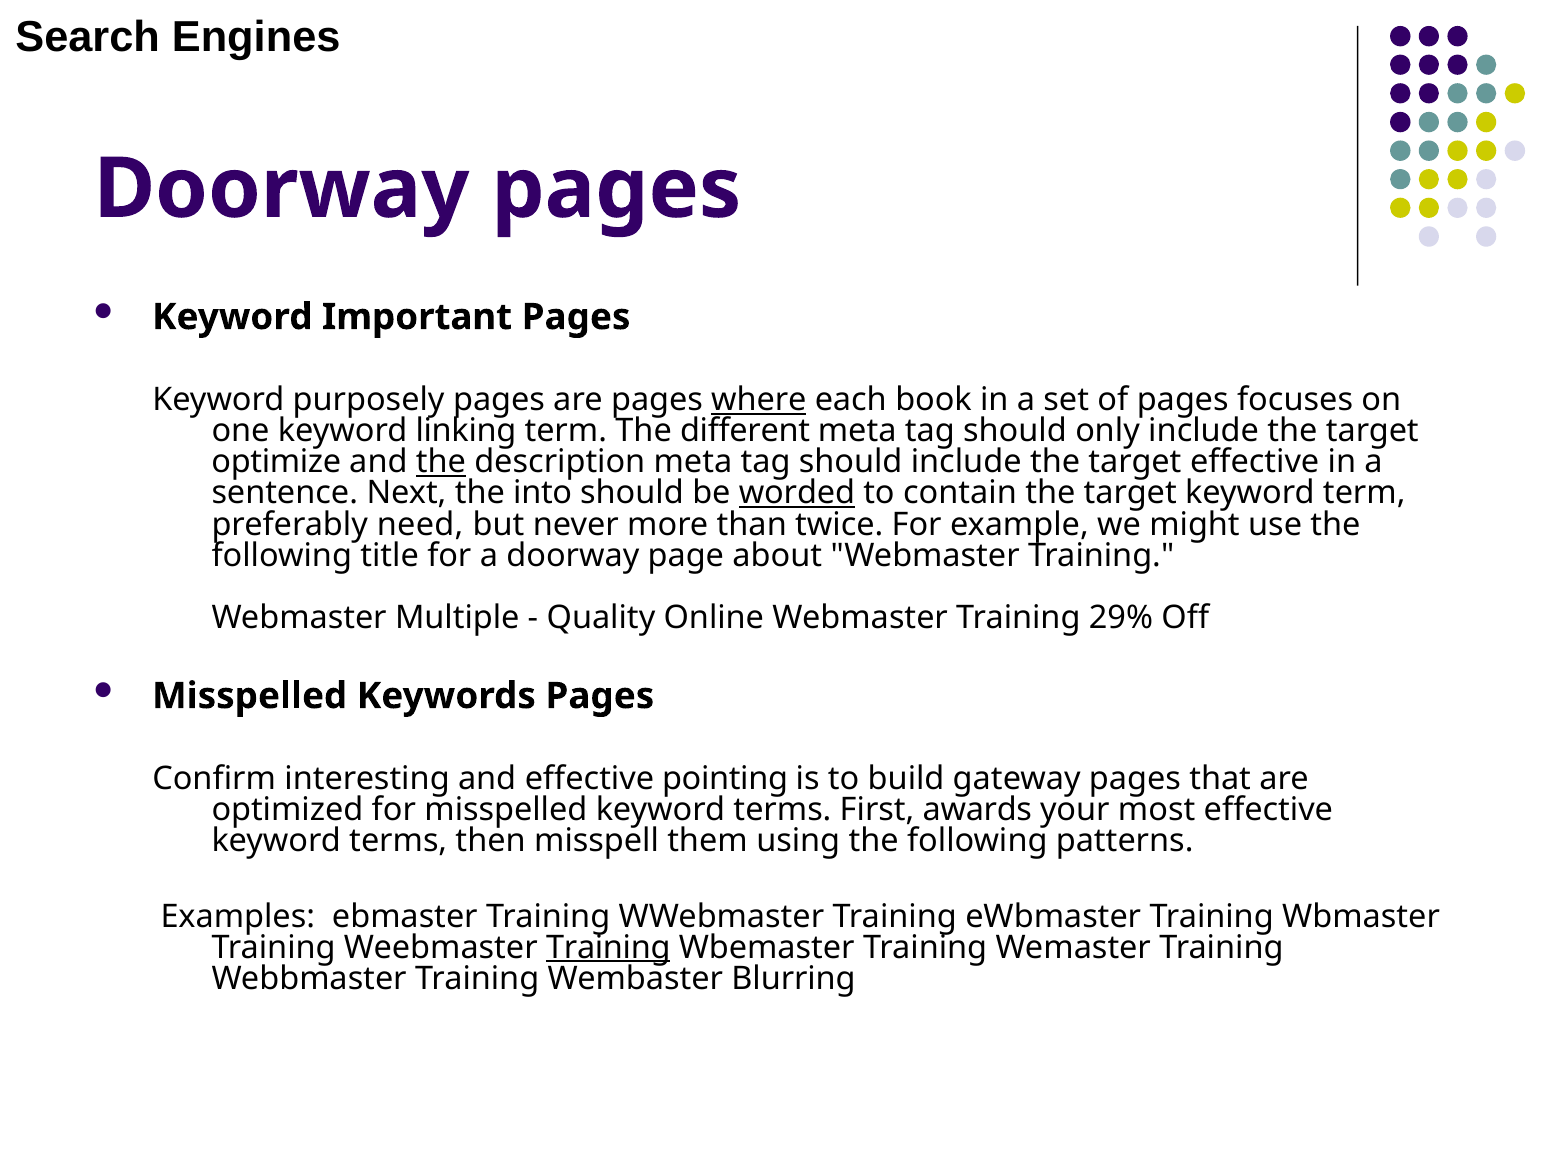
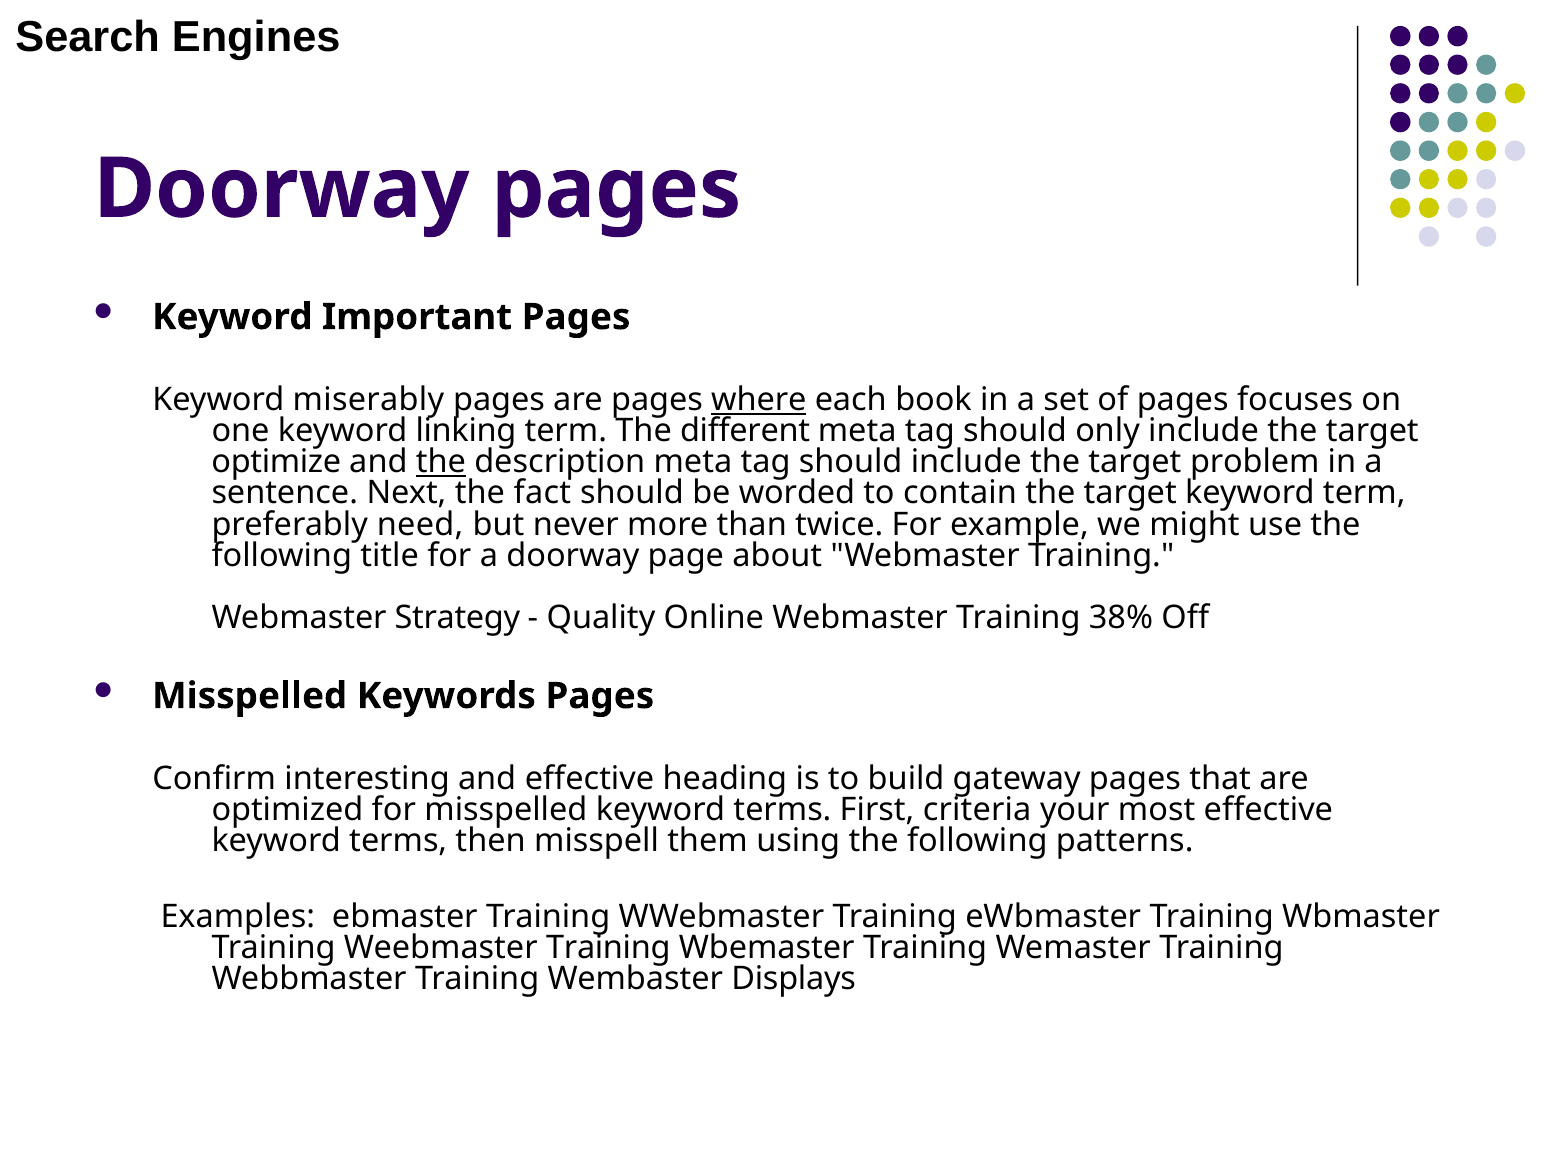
purposely: purposely -> miserably (368, 400)
target effective: effective -> problem (1255, 462)
into: into -> fact (542, 493)
worded underline: present -> none (797, 493)
Multiple: Multiple -> Strategy (457, 618)
29%: 29% -> 38% (1121, 618)
pointing: pointing -> heading (725, 779)
awards: awards -> criteria (977, 810)
Training underline: present -> none (608, 948)
Blurring: Blurring -> Displays (794, 979)
